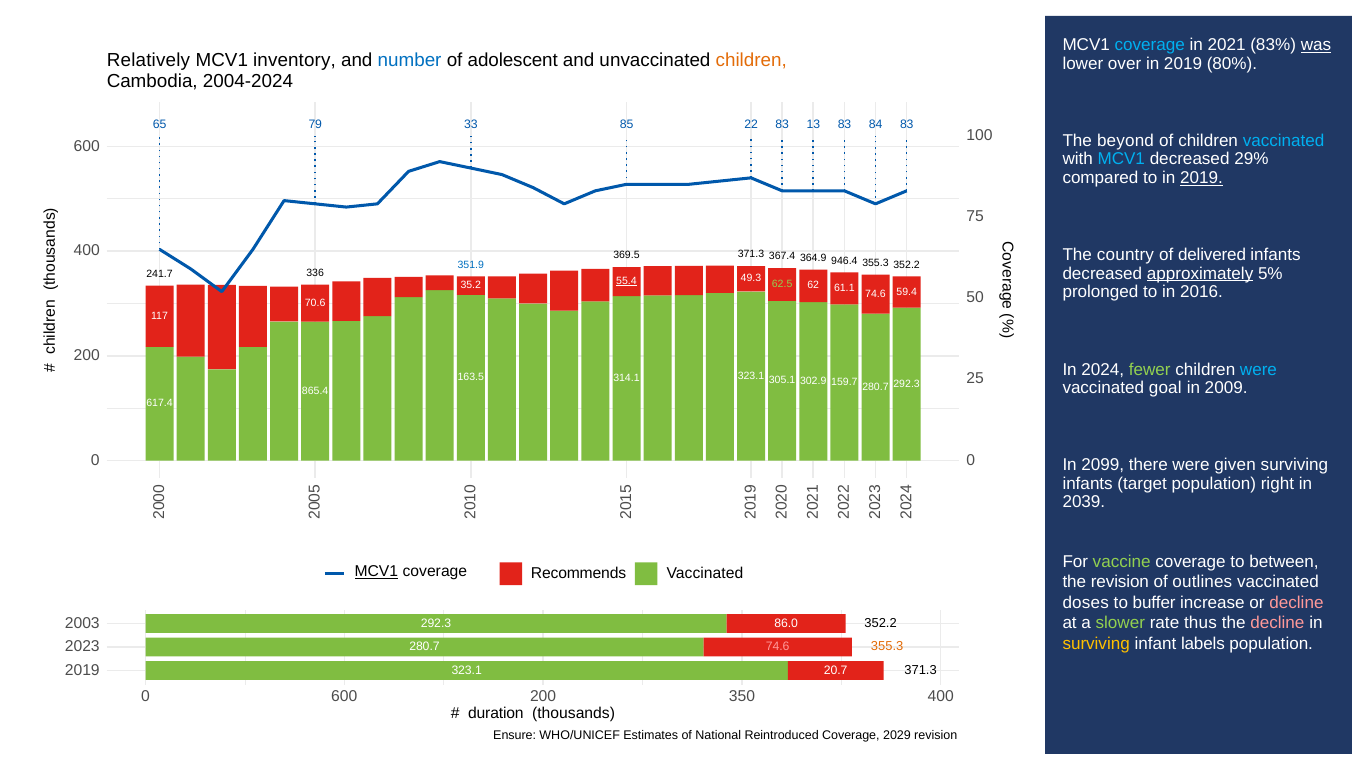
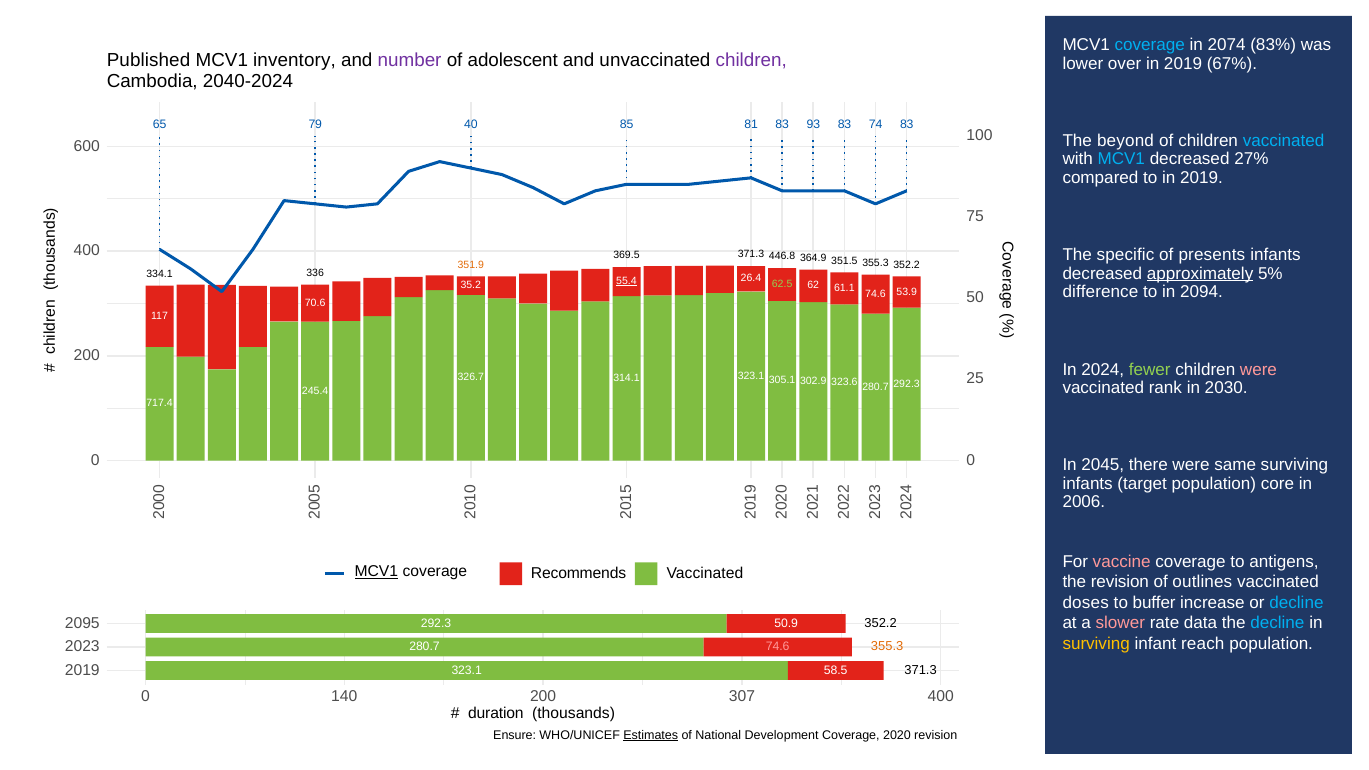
2021: 2021 -> 2074 (1227, 45)
was underline: present -> none (1316, 45)
Relatively: Relatively -> Published (149, 61)
number colour: blue -> purple (410, 61)
children colour: orange -> purple (751, 61)
80%: 80% -> 67% (1232, 63)
2004-2024: 2004-2024 -> 2040-2024 (248, 82)
33: 33 -> 40 (471, 124)
22: 22 -> 81 (751, 124)
13: 13 -> 93 (813, 124)
84: 84 -> 74 (876, 124)
29%: 29% -> 27% (1251, 159)
2019 underline: present -> none (1202, 178)
country: country -> specific (1126, 255)
delivered: delivered -> presents (1212, 255)
367.4: 367.4 -> 446.8 (782, 256)
946.4: 946.4 -> 351.5 (844, 261)
351.9 colour: blue -> orange (471, 265)
241.7: 241.7 -> 334.1 (159, 274)
49.3: 49.3 -> 26.4 (751, 279)
prolonged: prolonged -> difference (1100, 292)
2016: 2016 -> 2094 (1202, 292)
59.4: 59.4 -> 53.9 (907, 292)
were colour: light blue -> pink (1258, 369)
163.5: 163.5 -> 326.7 (471, 377)
159.7: 159.7 -> 323.6 (844, 382)
goal: goal -> rank (1165, 388)
2009: 2009 -> 2030 (1226, 388)
865.4: 865.4 -> 245.4 (315, 391)
617.4: 617.4 -> 717.4 (159, 403)
2099: 2099 -> 2045 (1103, 465)
given: given -> same (1235, 465)
right: right -> core (1277, 484)
2039: 2039 -> 2006 (1084, 502)
vaccine colour: light green -> pink (1122, 562)
between: between -> antigens (1284, 562)
decline colour: pink -> light blue (1296, 603)
slower colour: light green -> pink (1120, 623)
thus: thus -> data (1201, 623)
decline colour: pink -> light blue (1277, 623)
2003: 2003 -> 2095 (82, 623)
86.0: 86.0 -> 50.9 (786, 623)
labels: labels -> reach (1203, 644)
20.7: 20.7 -> 58.5 (836, 670)
0 600: 600 -> 140 (344, 697)
350: 350 -> 307 (742, 697)
Estimates underline: none -> present (651, 735)
Reintroduced: Reintroduced -> Development (782, 735)
2029: 2029 -> 2020 (897, 735)
